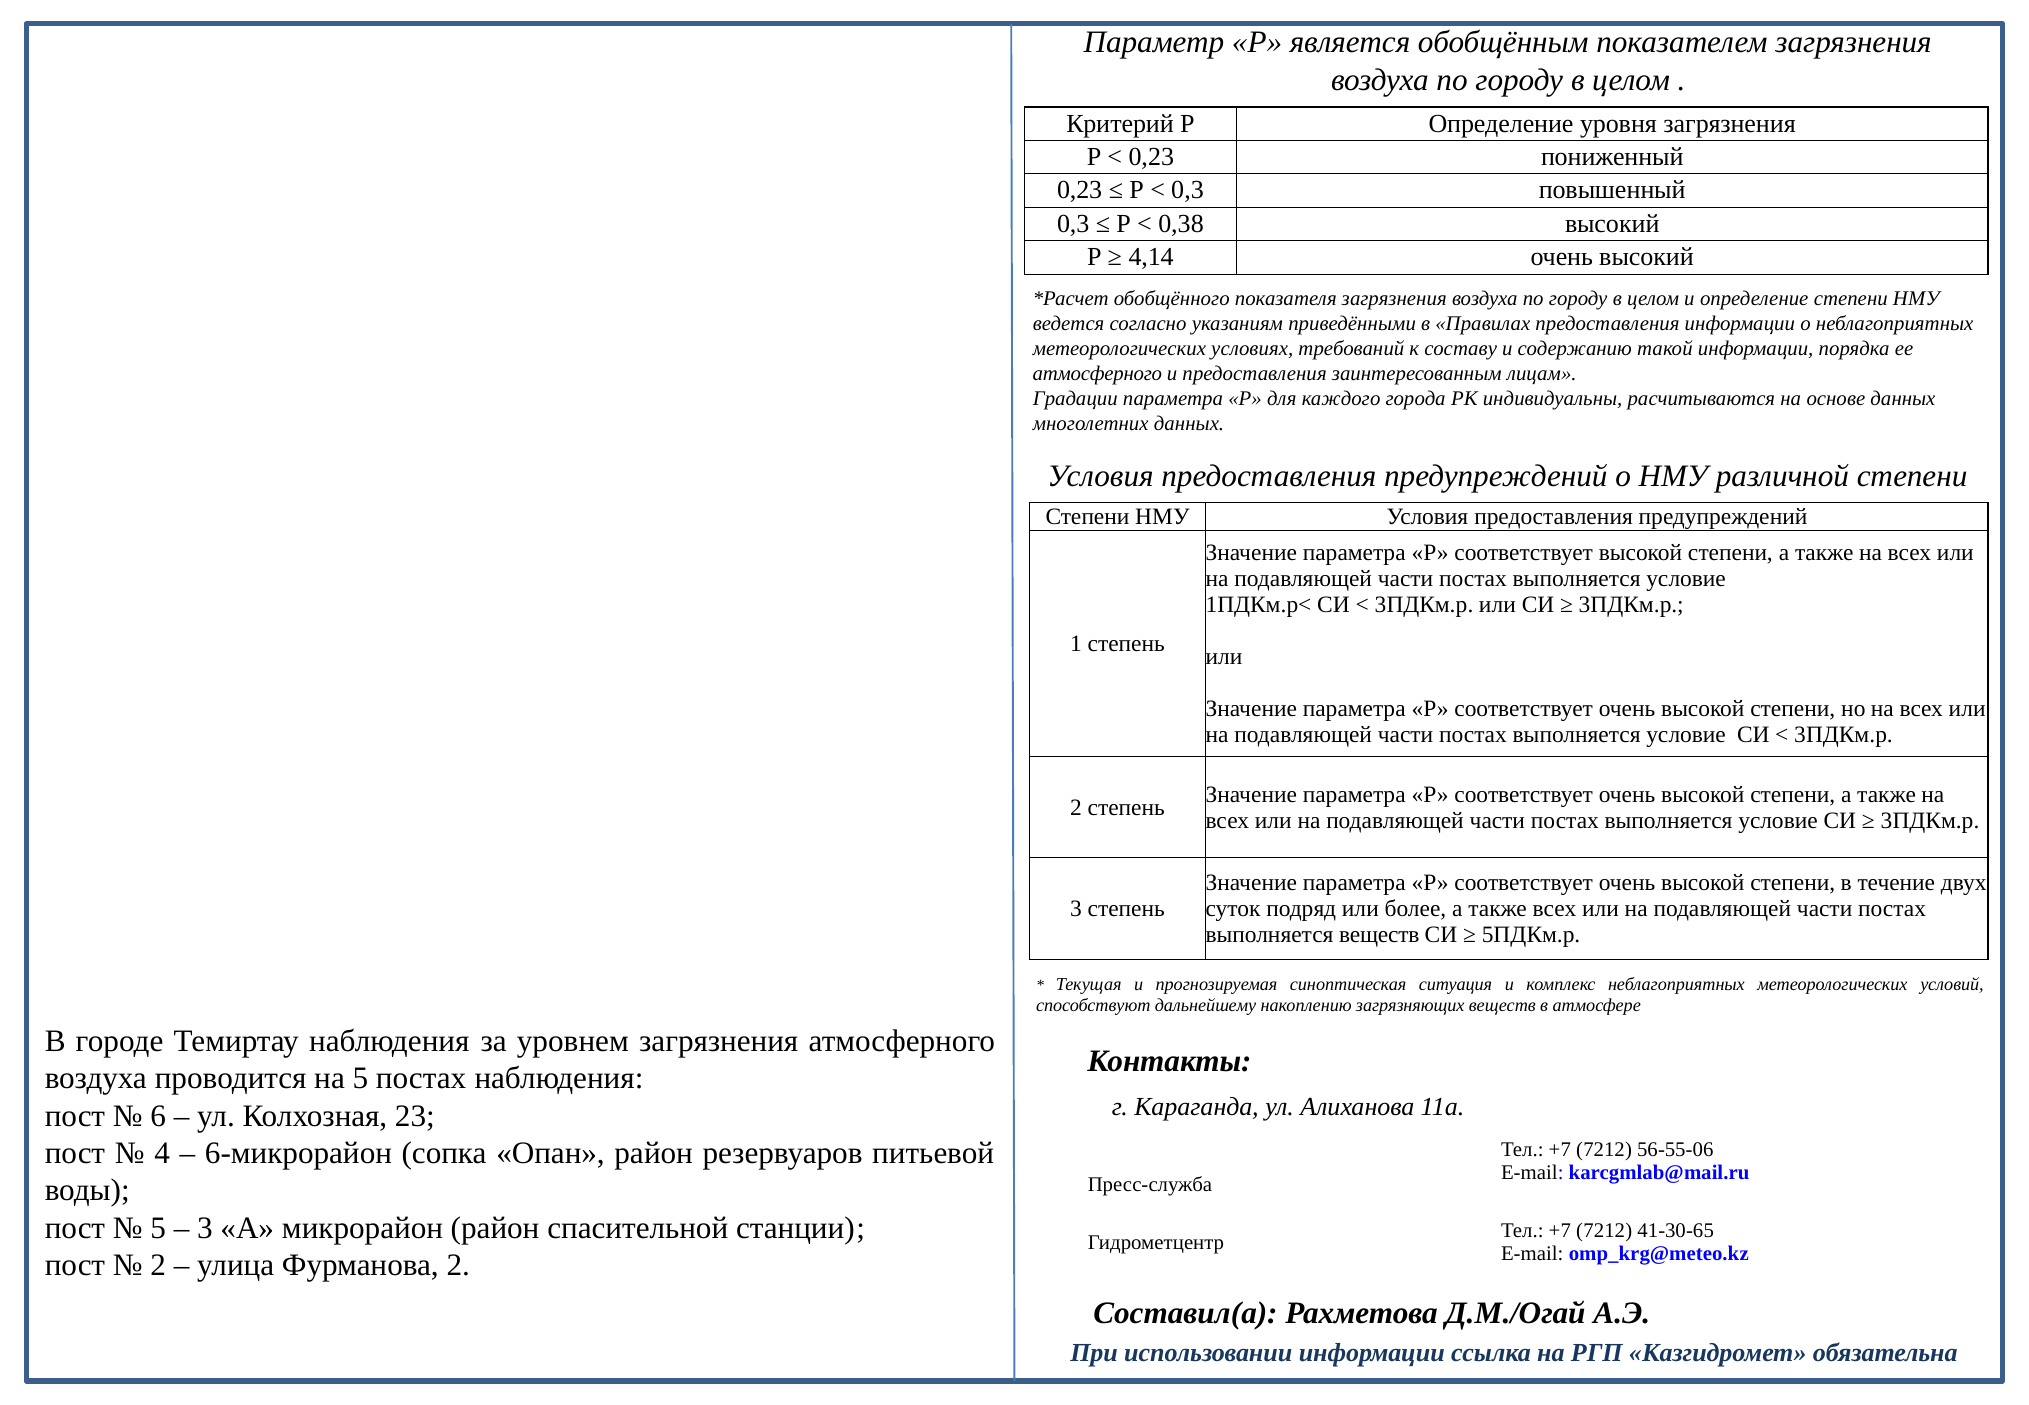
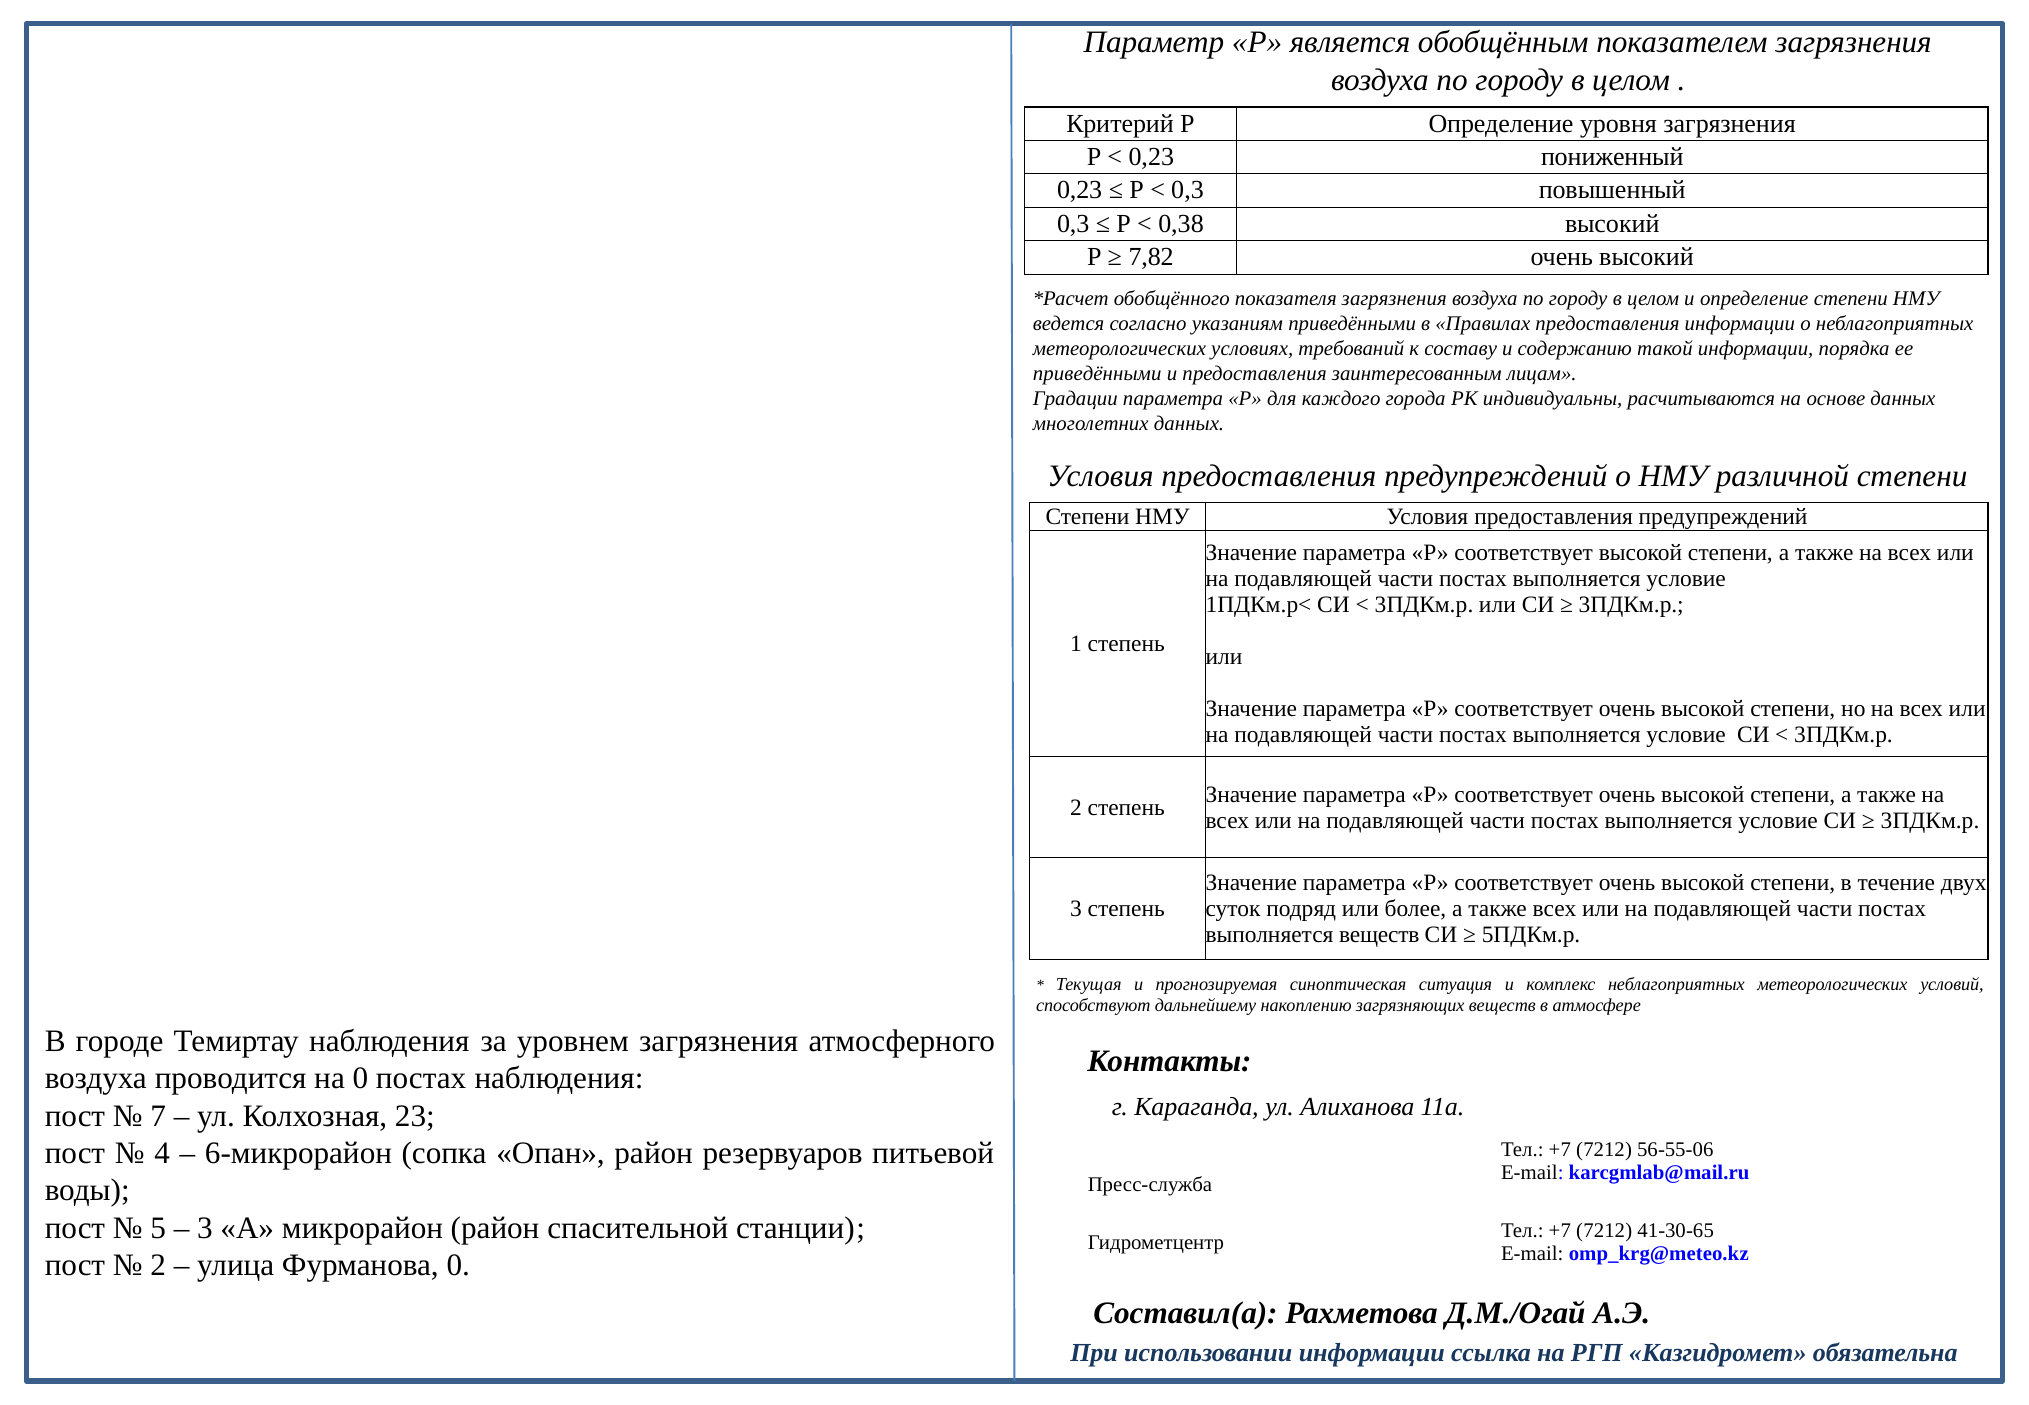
4,14: 4,14 -> 7,82 (1151, 257)
атмосферного: атмосферного -> приведёнными (1097, 373)
на 5: 5 -> 0 (360, 1078)
6: 6 -> 7 (158, 1116)
Фурманова 2: 2 -> 0 (458, 1265)
